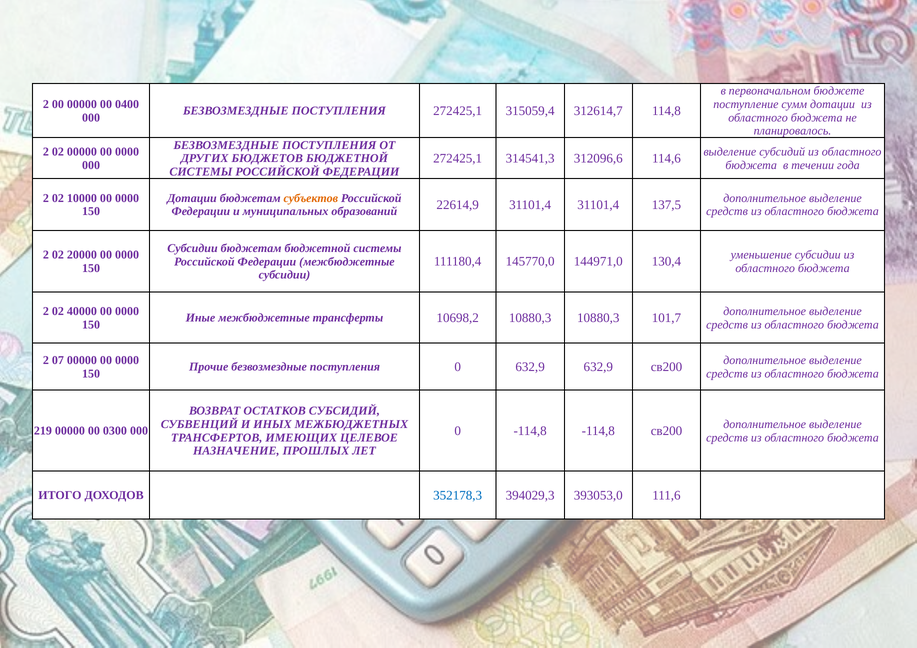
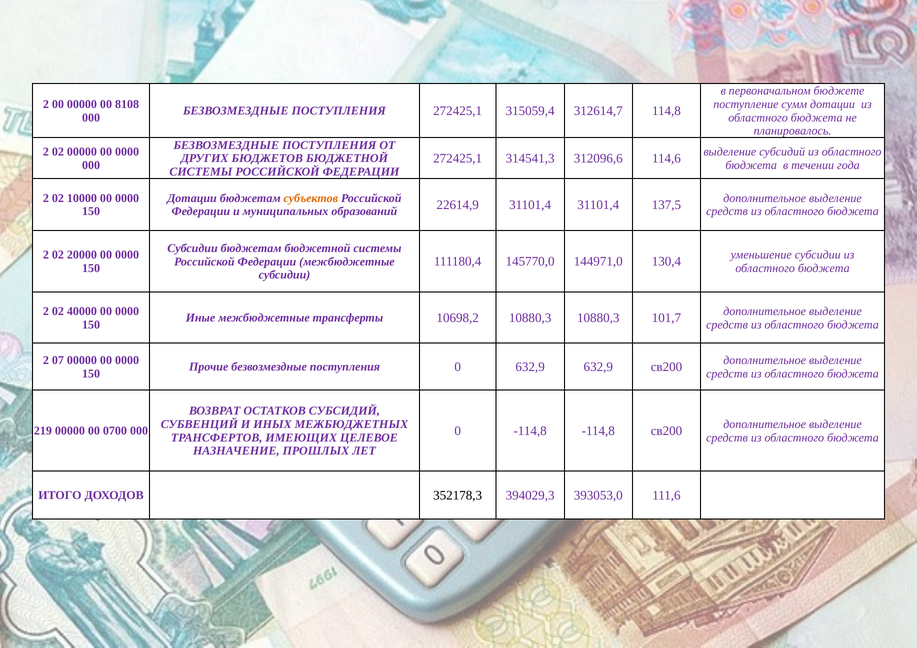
0400: 0400 -> 8108 (127, 104)
0300: 0300 -> 0700 (115, 431)
352178,3 colour: blue -> black (458, 496)
